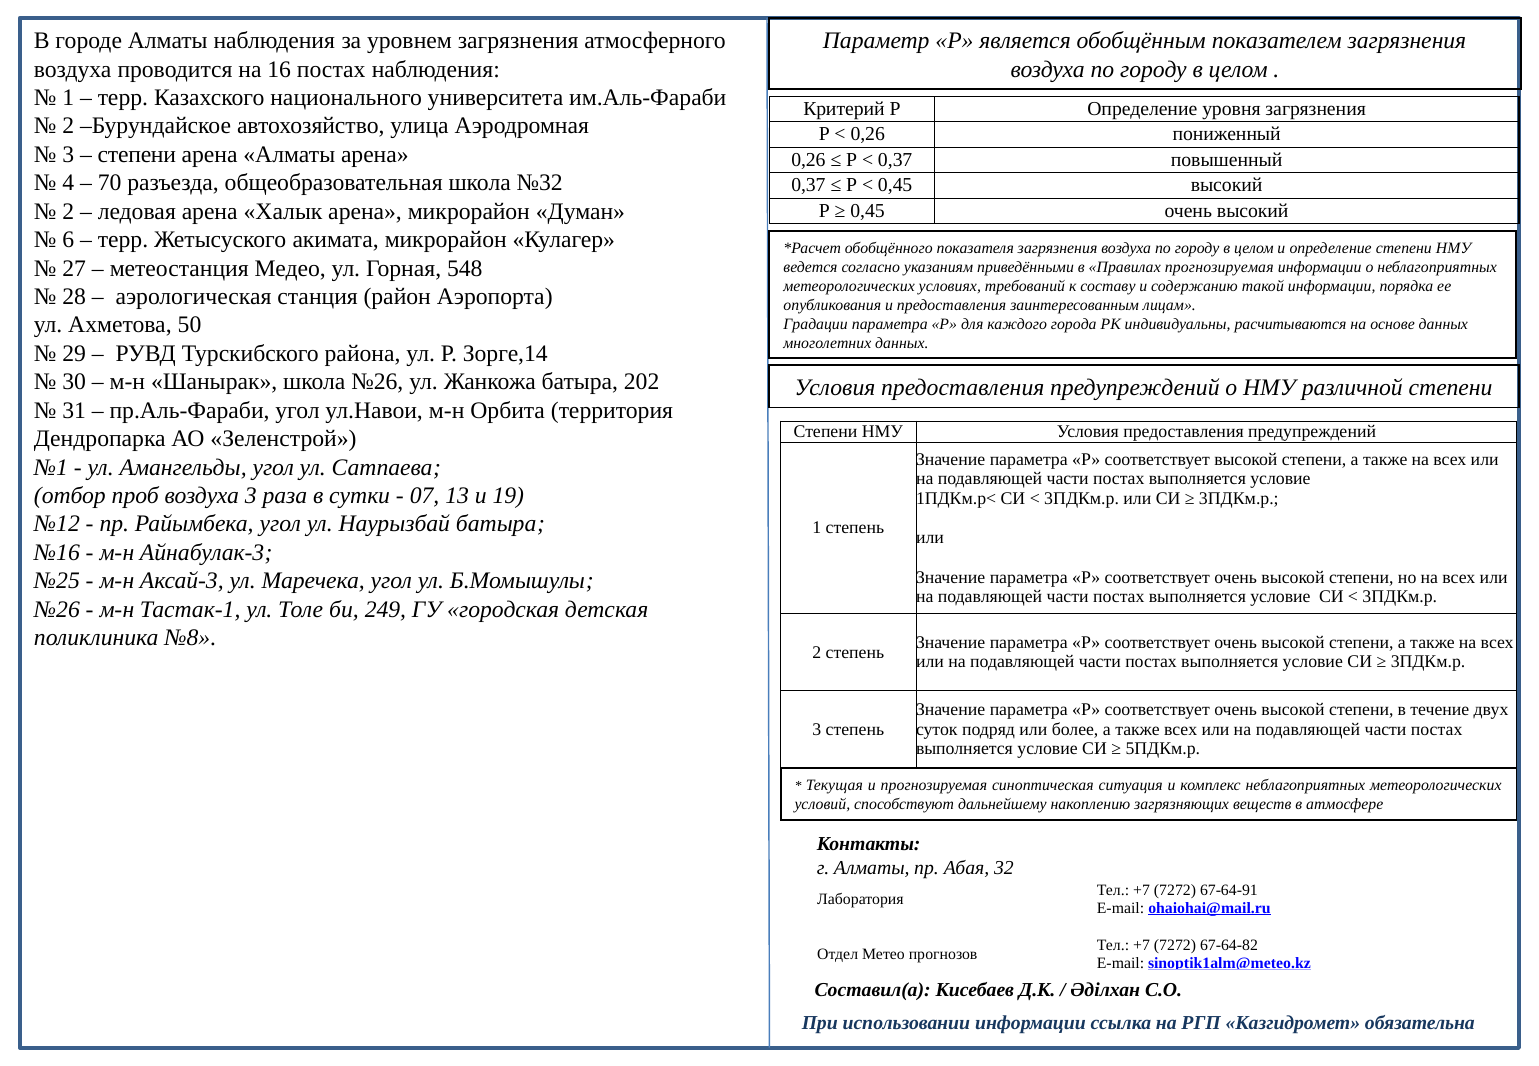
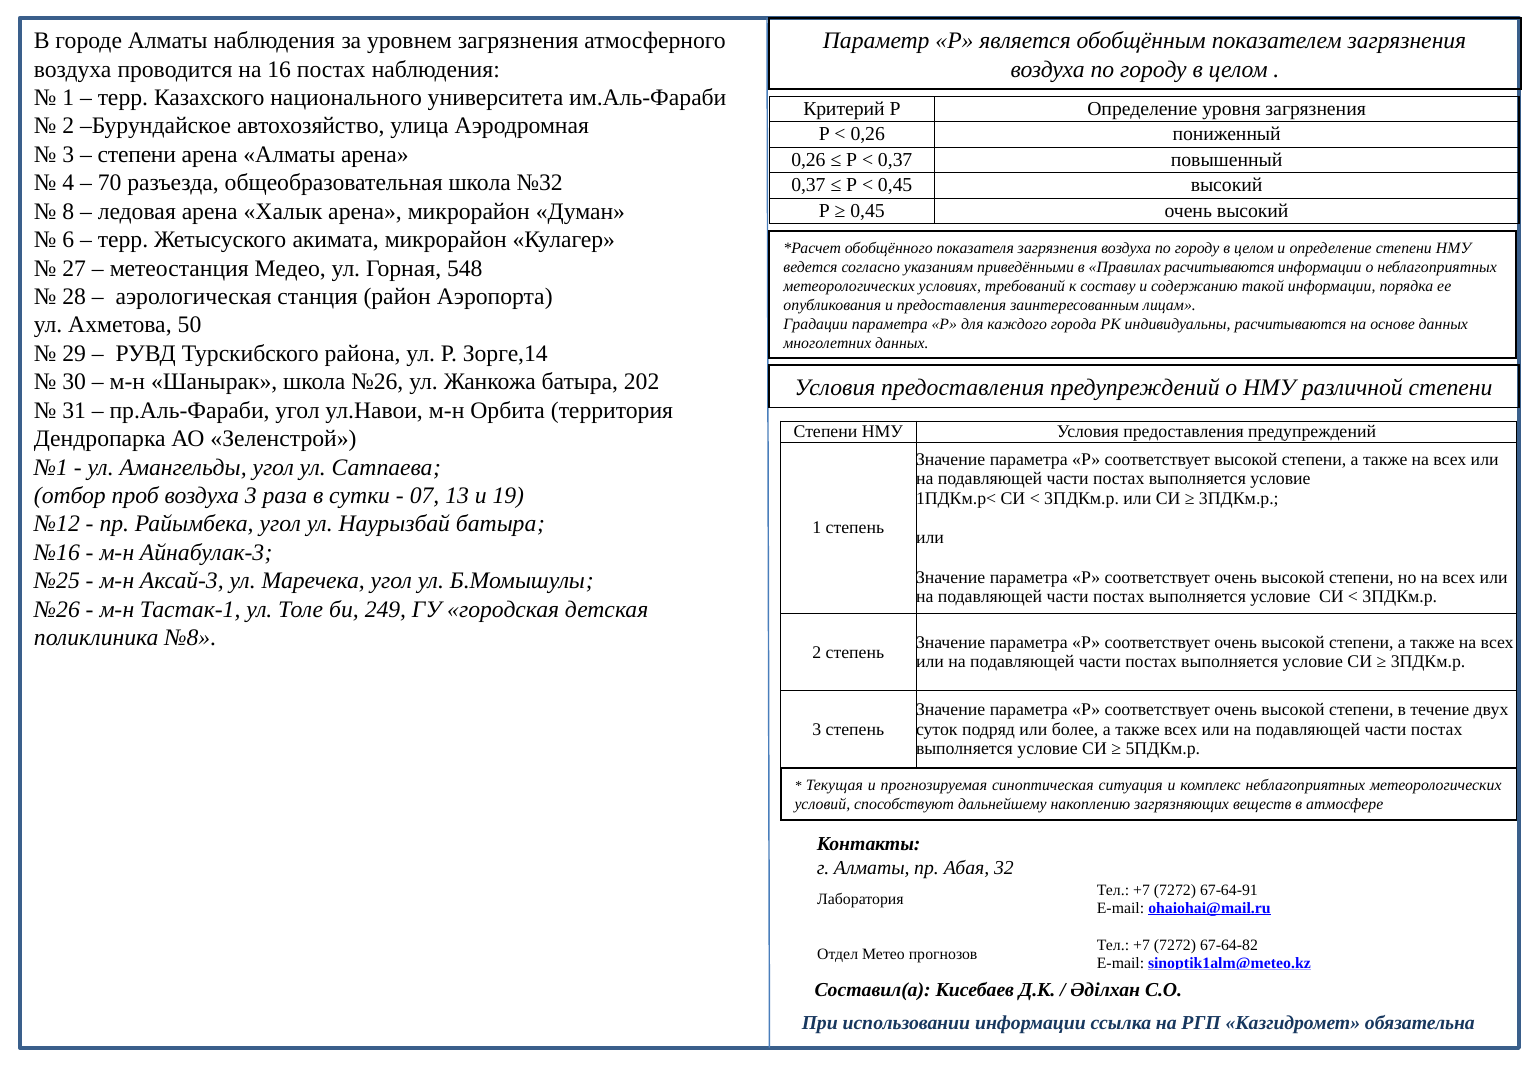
2: 2 -> 8 (68, 211)
Правилах прогнозируемая: прогнозируемая -> расчитываются (1219, 267)
